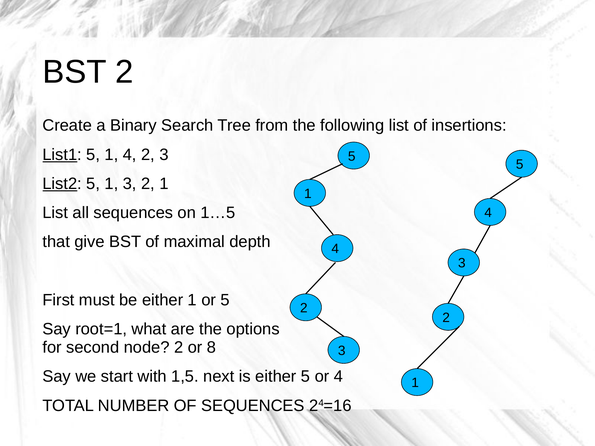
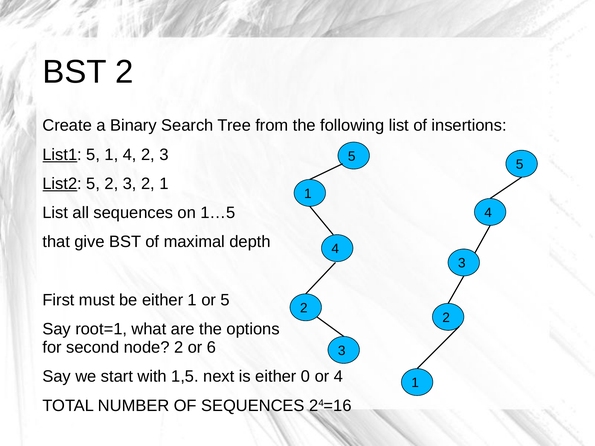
List2 5 1: 1 -> 2 (111, 184)
8: 8 -> 6 (212, 348)
either 5: 5 -> 0 (306, 377)
